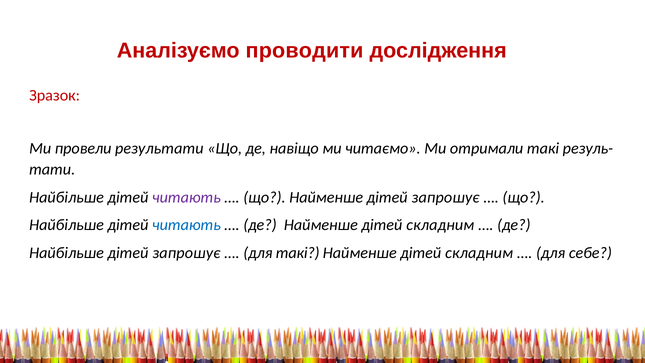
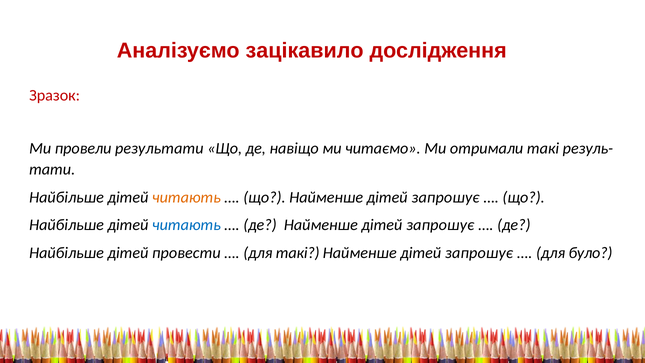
проводити: проводити -> зацікавило (305, 51)
читають colour: purple -> orange (186, 197)
де Найменше дітей складним: складним -> запрошує (440, 225)
Найбільше дітей запрошує: запрошує -> провести (186, 253)
складним: складним -> запрошує (479, 253)
себе: себе -> було (590, 253)
